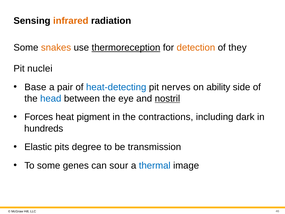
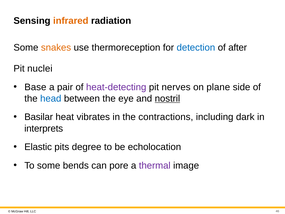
thermoreception underline: present -> none (126, 48)
detection colour: orange -> blue (196, 48)
they: they -> after (238, 48)
heat-detecting colour: blue -> purple (116, 87)
ability: ability -> plane (218, 87)
Forces: Forces -> Basilar (39, 117)
pigment: pigment -> vibrates (93, 117)
hundreds: hundreds -> interprets (44, 128)
transmission: transmission -> echolocation (154, 147)
genes: genes -> bends (76, 165)
sour: sour -> pore (119, 165)
thermal colour: blue -> purple (155, 165)
